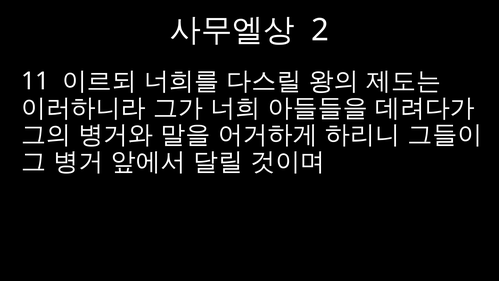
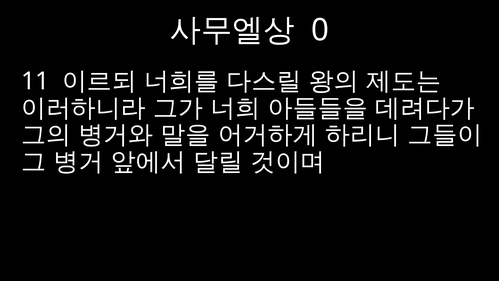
2: 2 -> 0 (320, 30)
